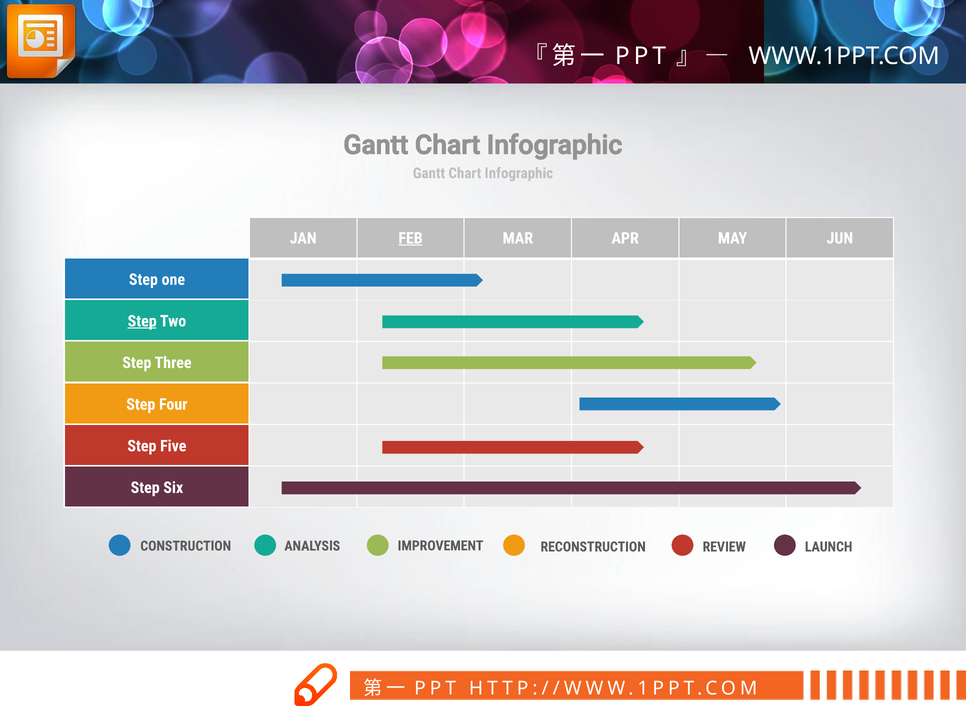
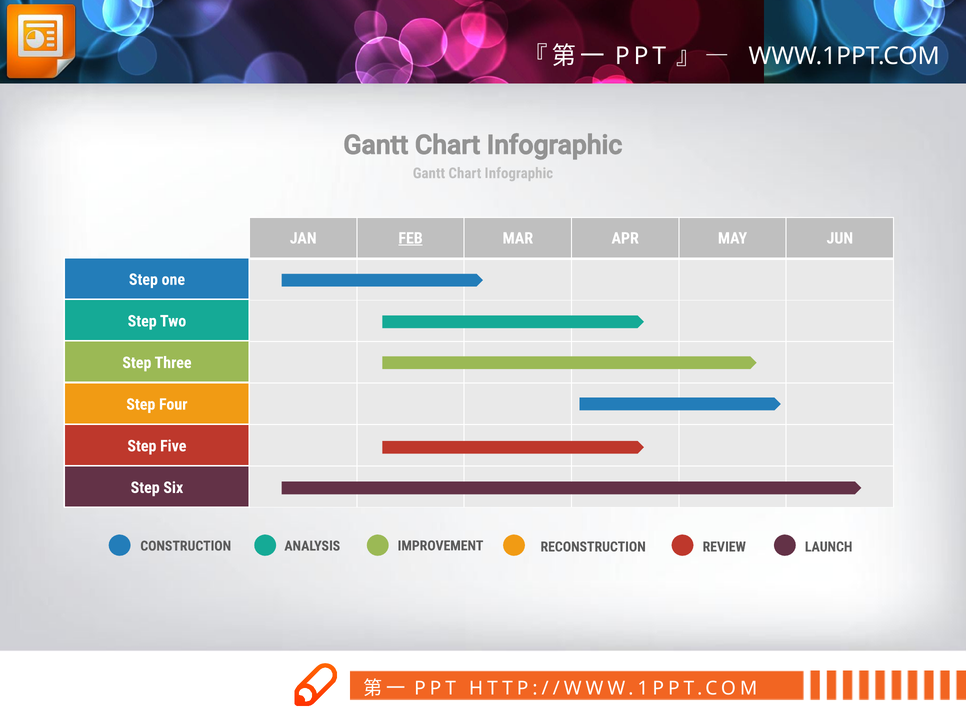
Step underline: present -> none (142, 321)
